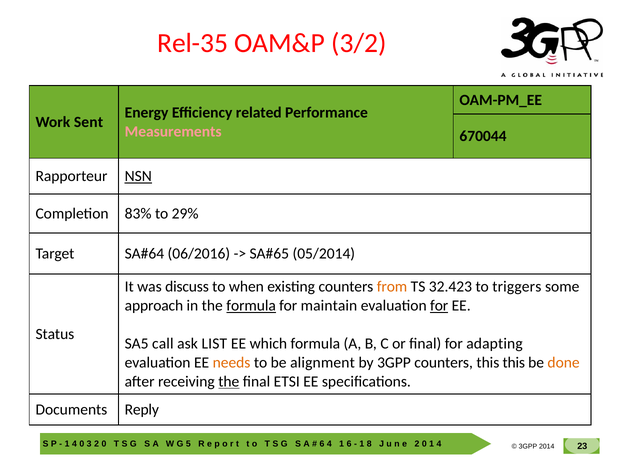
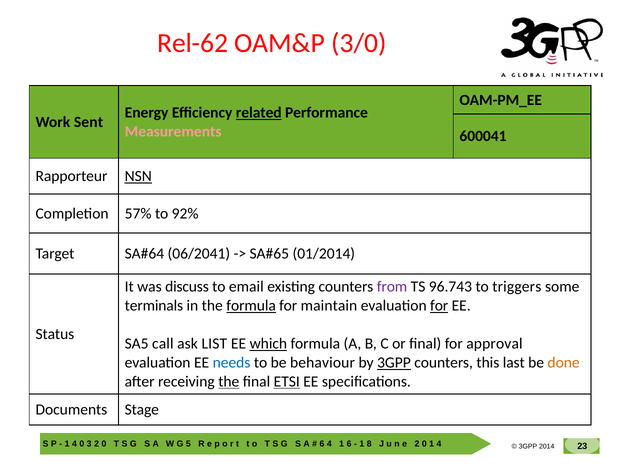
Rel-35: Rel-35 -> Rel-62 (193, 43)
3/2: 3/2 -> 3/0 (359, 43)
related underline: none -> present (259, 113)
670044: 670044 -> 600041 (483, 136)
83%: 83% -> 57% (138, 214)
29%: 29% -> 92% (185, 214)
06/2016: 06/2016 -> 06/2041 (199, 254)
05/2014: 05/2014 -> 01/2014 (324, 254)
when: when -> email (246, 287)
from colour: orange -> purple (392, 287)
32.423: 32.423 -> 96.743 (450, 287)
approach: approach -> terminals (154, 306)
which underline: none -> present (268, 343)
adapting: adapting -> approval (494, 343)
needs colour: orange -> blue (232, 362)
alignment: alignment -> behaviour (322, 362)
3GPP underline: none -> present (394, 362)
this this: this -> last (514, 362)
ETSI underline: none -> present (287, 381)
Reply: Reply -> Stage (142, 409)
